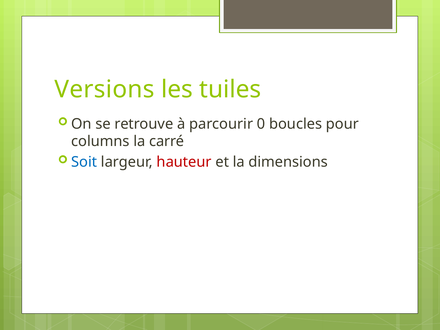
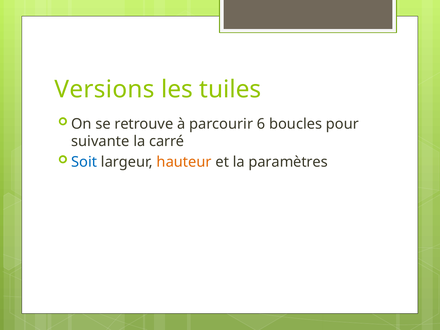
0: 0 -> 6 (261, 124)
columns: columns -> suivante (100, 141)
hauteur colour: red -> orange (184, 162)
dimensions: dimensions -> paramètres (288, 162)
